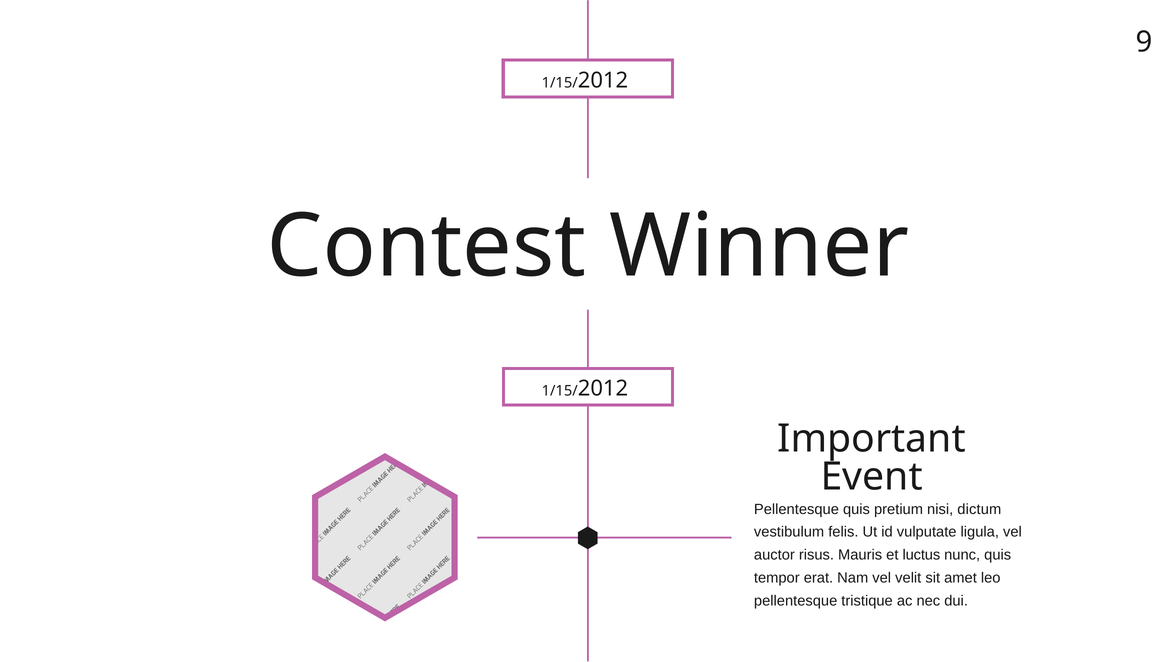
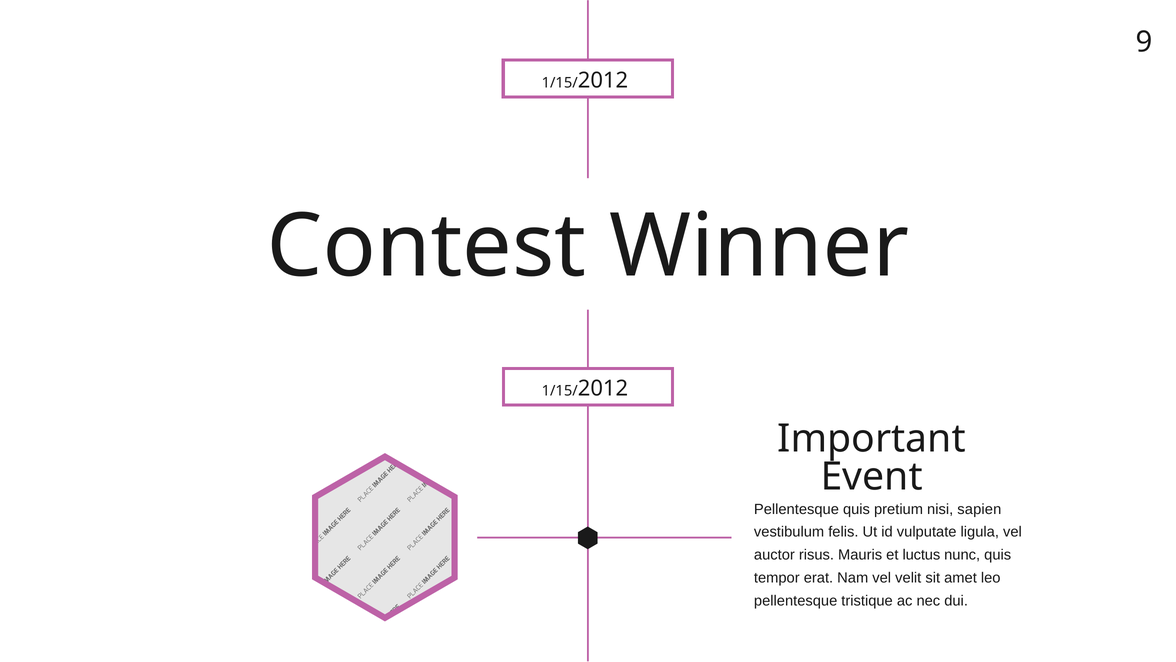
dictum: dictum -> sapien (979, 509)
